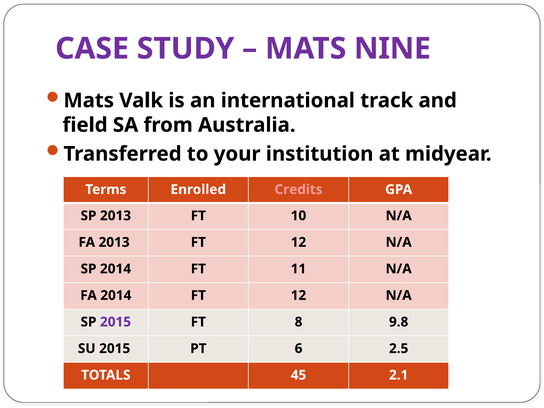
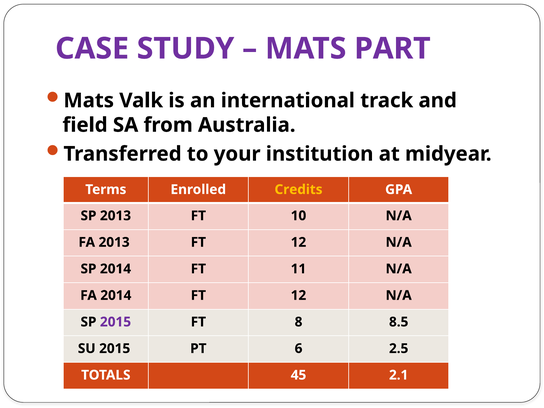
NINE: NINE -> PART (392, 49)
Credits colour: pink -> yellow (299, 190)
9.8: 9.8 -> 8.5 (399, 322)
